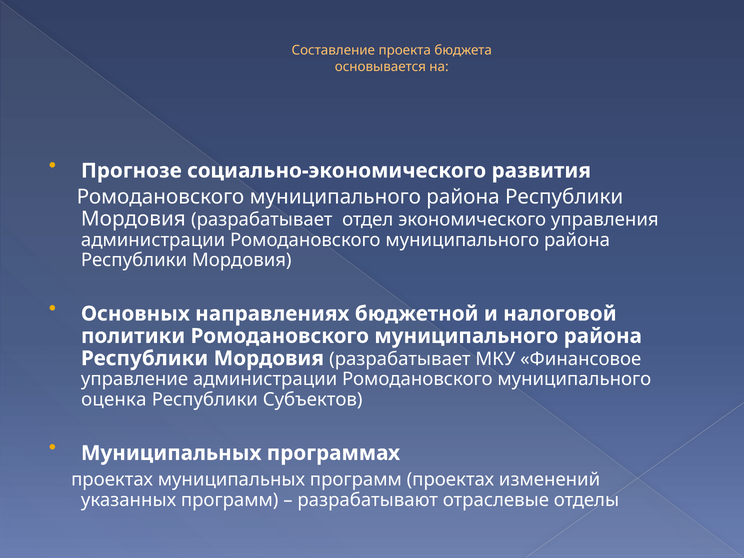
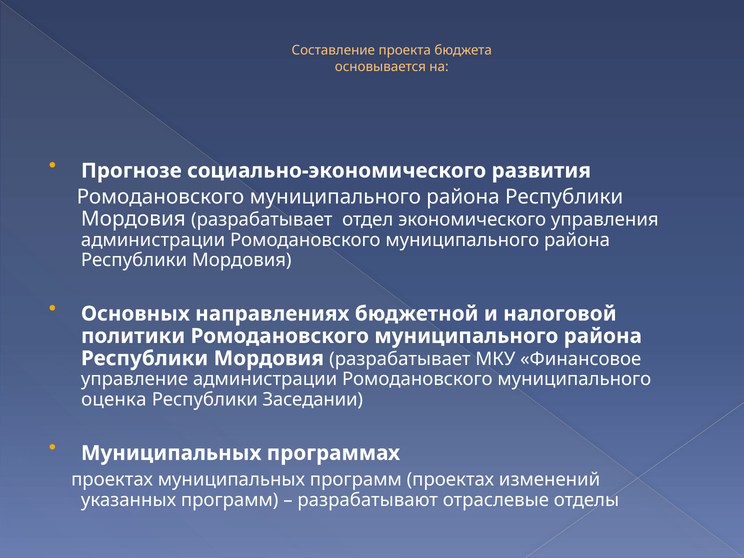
Субъектов: Субъектов -> Заседании (313, 399)
